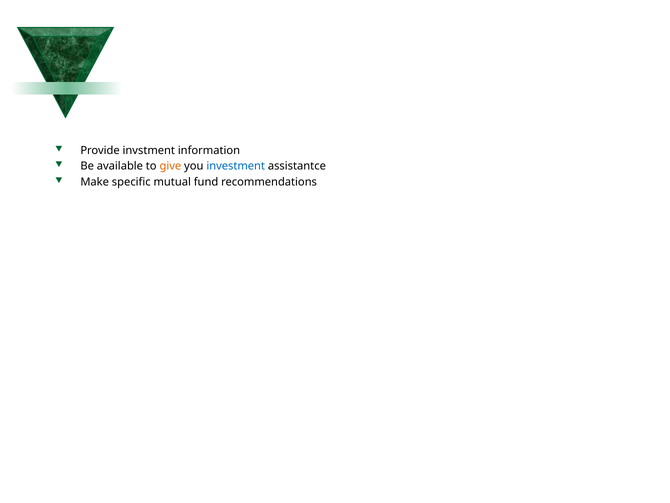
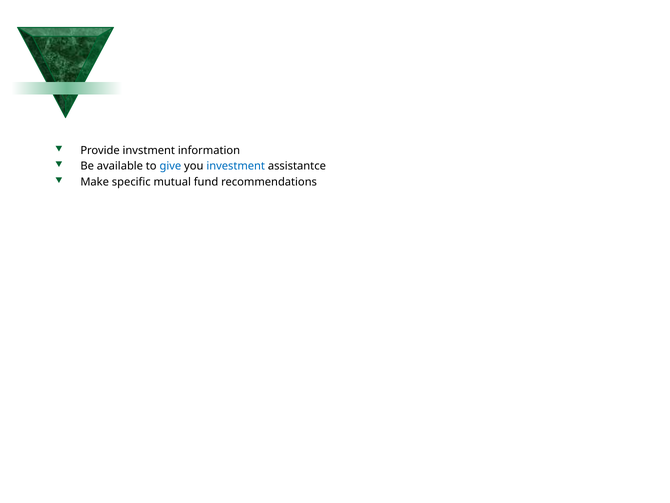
give colour: orange -> blue (170, 166)
